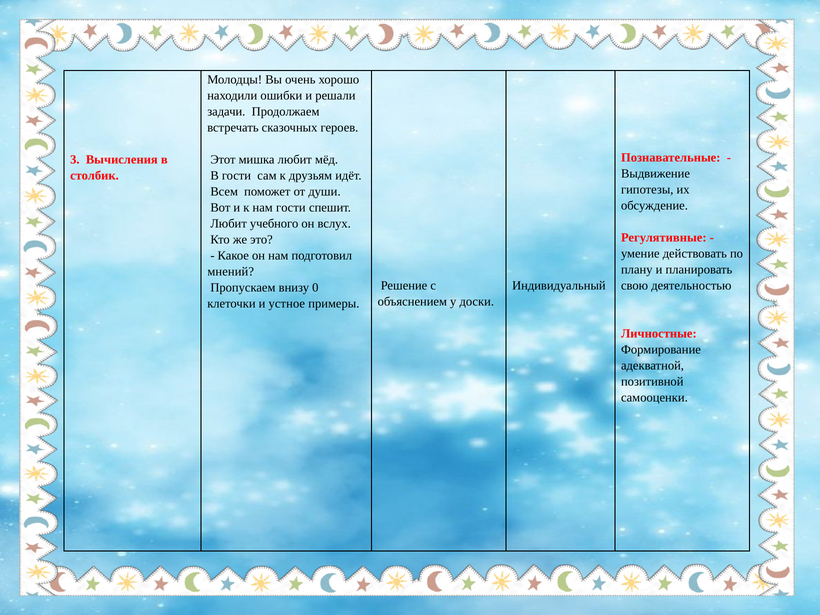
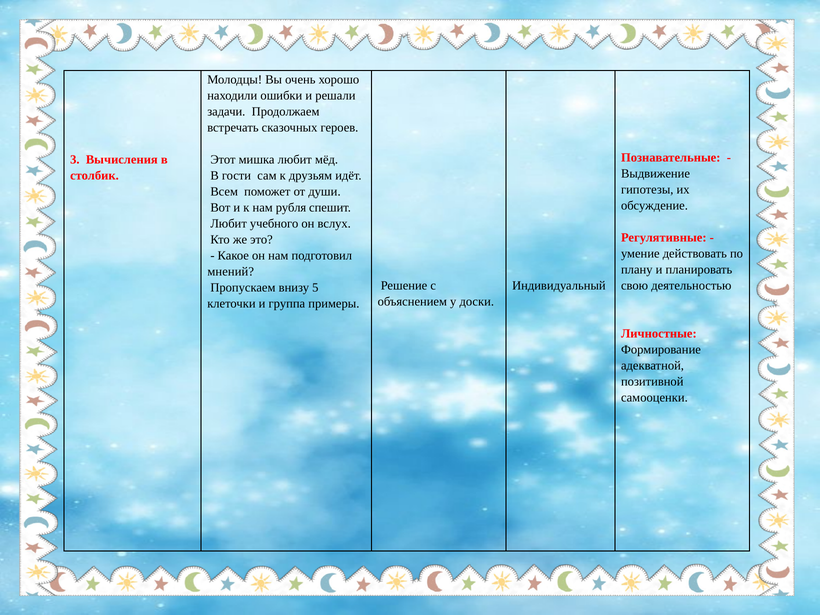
нам гости: гости -> рубля (291, 208)
0: 0 -> 5 (315, 288)
устное: устное -> группа (287, 304)
